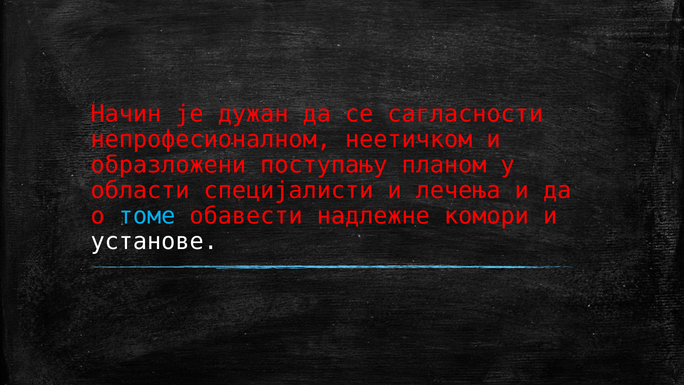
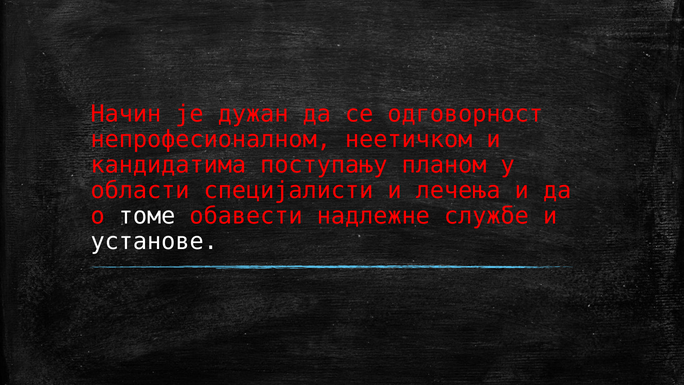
сагласности: сагласности -> одговорност (465, 114)
образложени: образложени -> кандидатима (168, 165)
томе colour: light blue -> white (147, 216)
комори: комори -> службе (486, 216)
